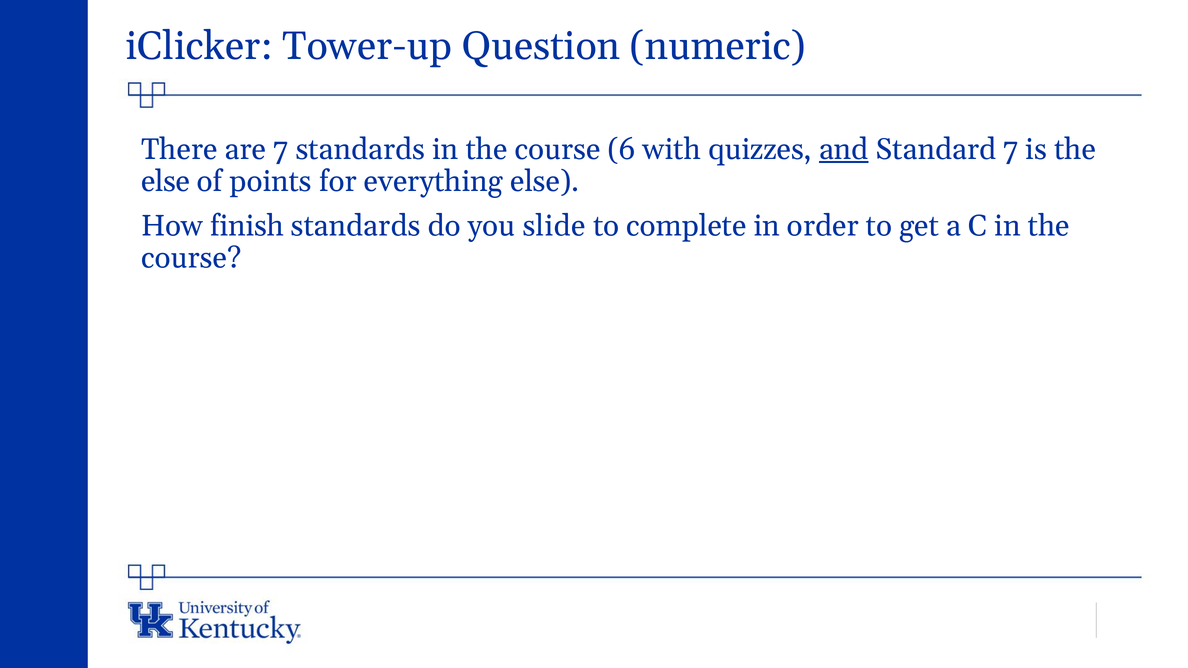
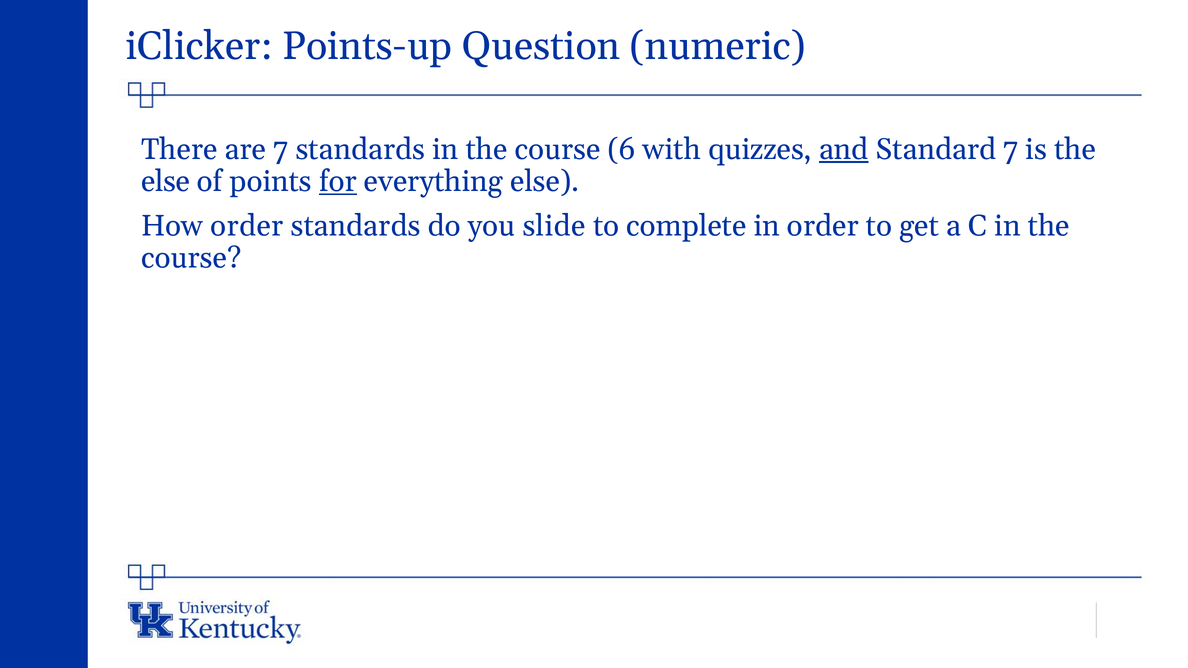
Tower-up: Tower-up -> Points-up (367, 46)
for underline: none -> present (338, 181)
How finish: finish -> order (247, 226)
